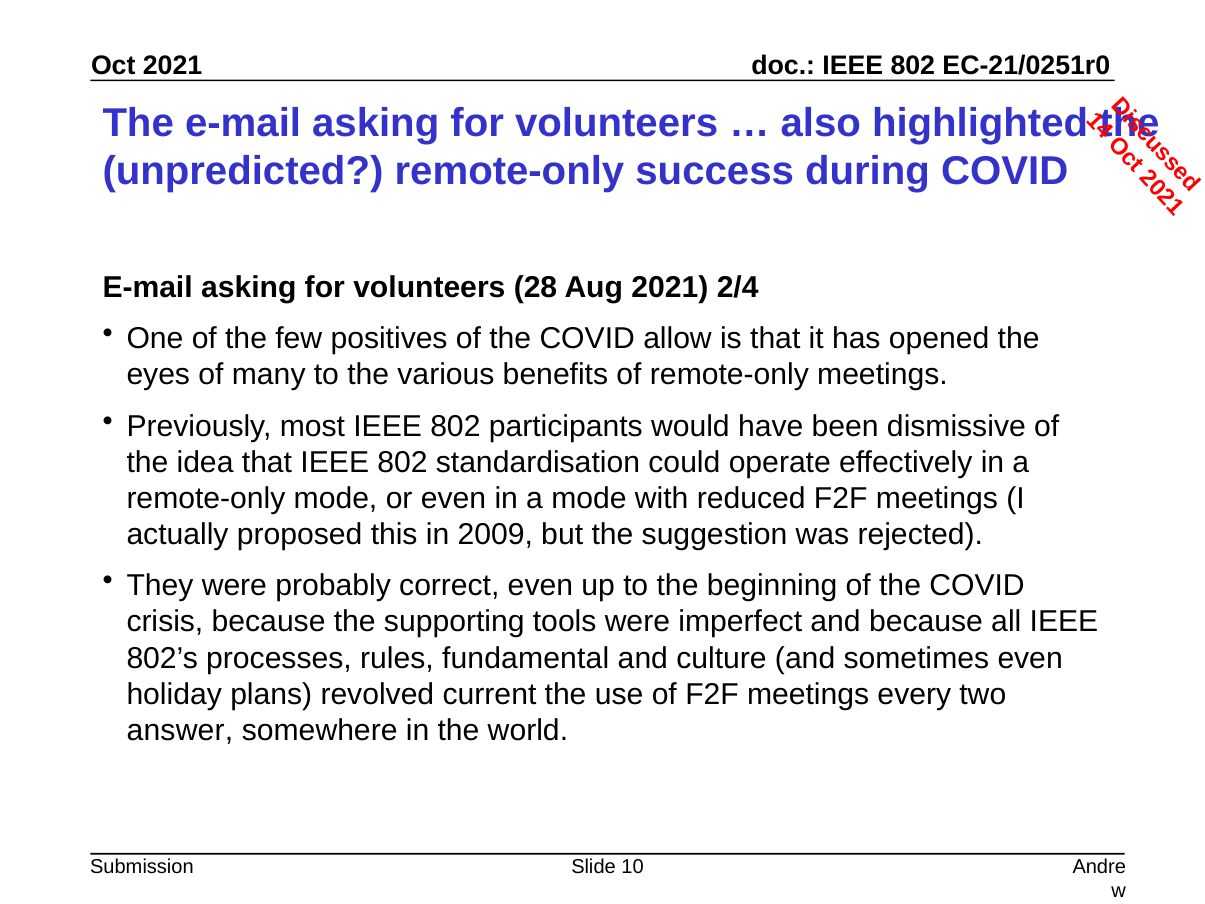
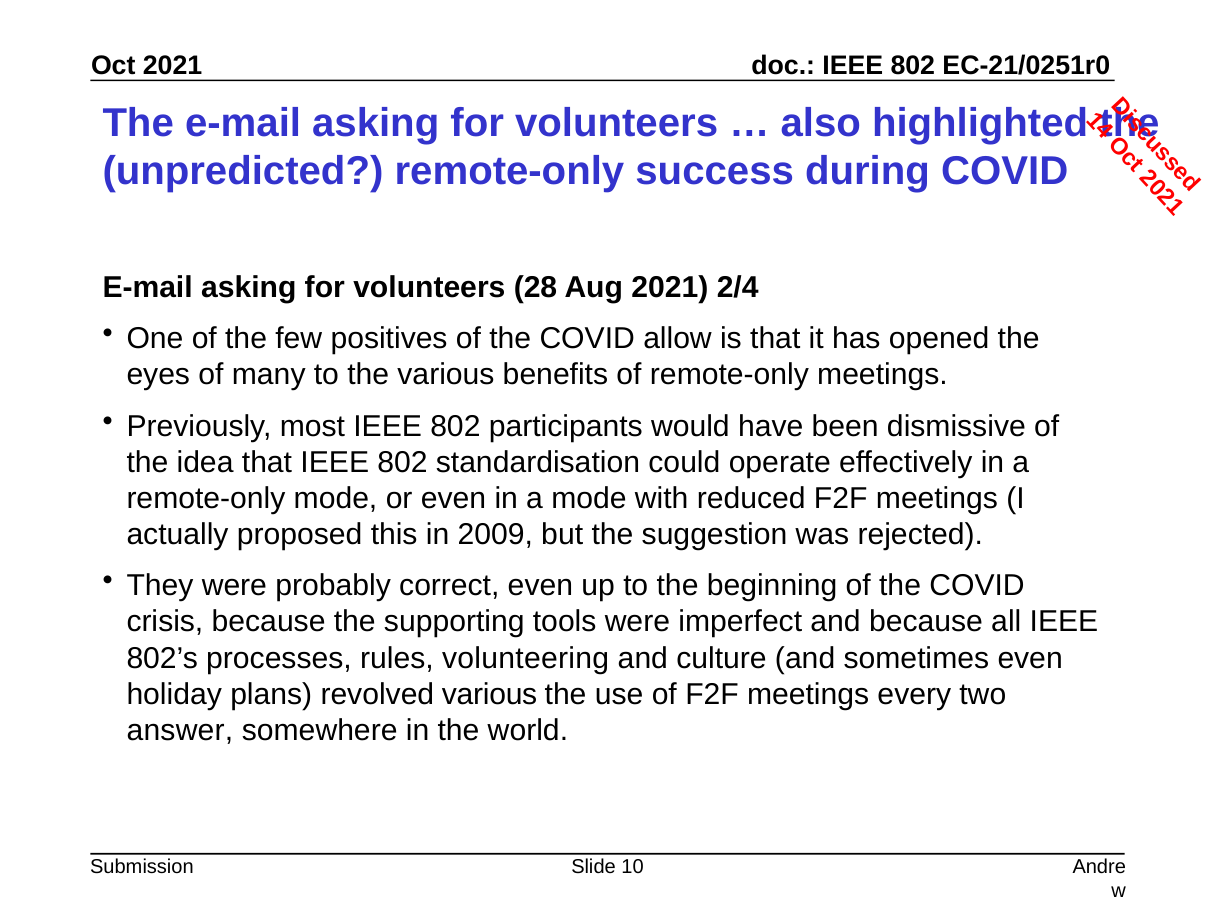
fundamental: fundamental -> volunteering (526, 658)
revolved current: current -> various (490, 694)
